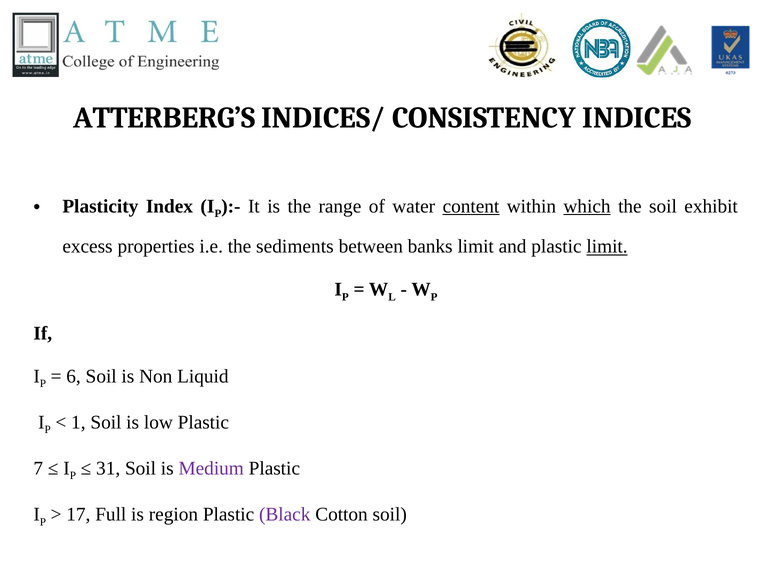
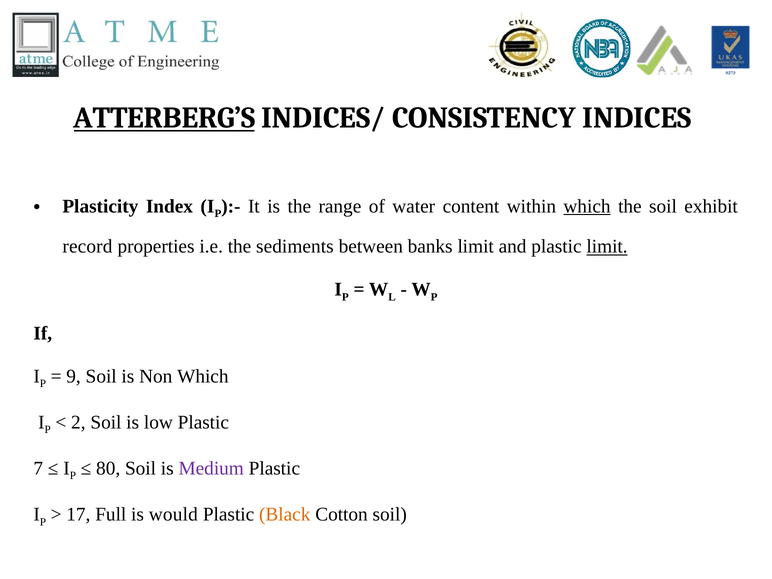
ATTERBERG’S underline: none -> present (164, 118)
content underline: present -> none (471, 206)
excess: excess -> record (87, 247)
6: 6 -> 9 (74, 376)
Non Liquid: Liquid -> Which (203, 376)
1: 1 -> 2 (78, 422)
31: 31 -> 80 (108, 468)
region: region -> would (173, 514)
Black colour: purple -> orange (285, 514)
